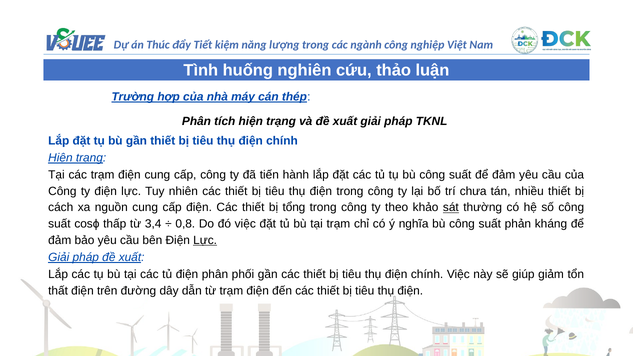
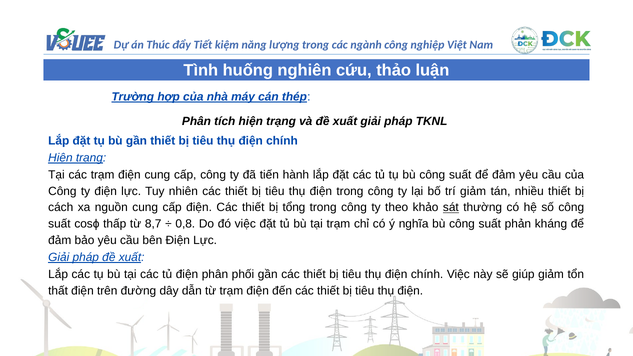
trí chưa: chưa -> giảm (473, 191)
3,4: 3,4 -> 8,7 (153, 224)
Lực underline: present -> none (205, 240)
